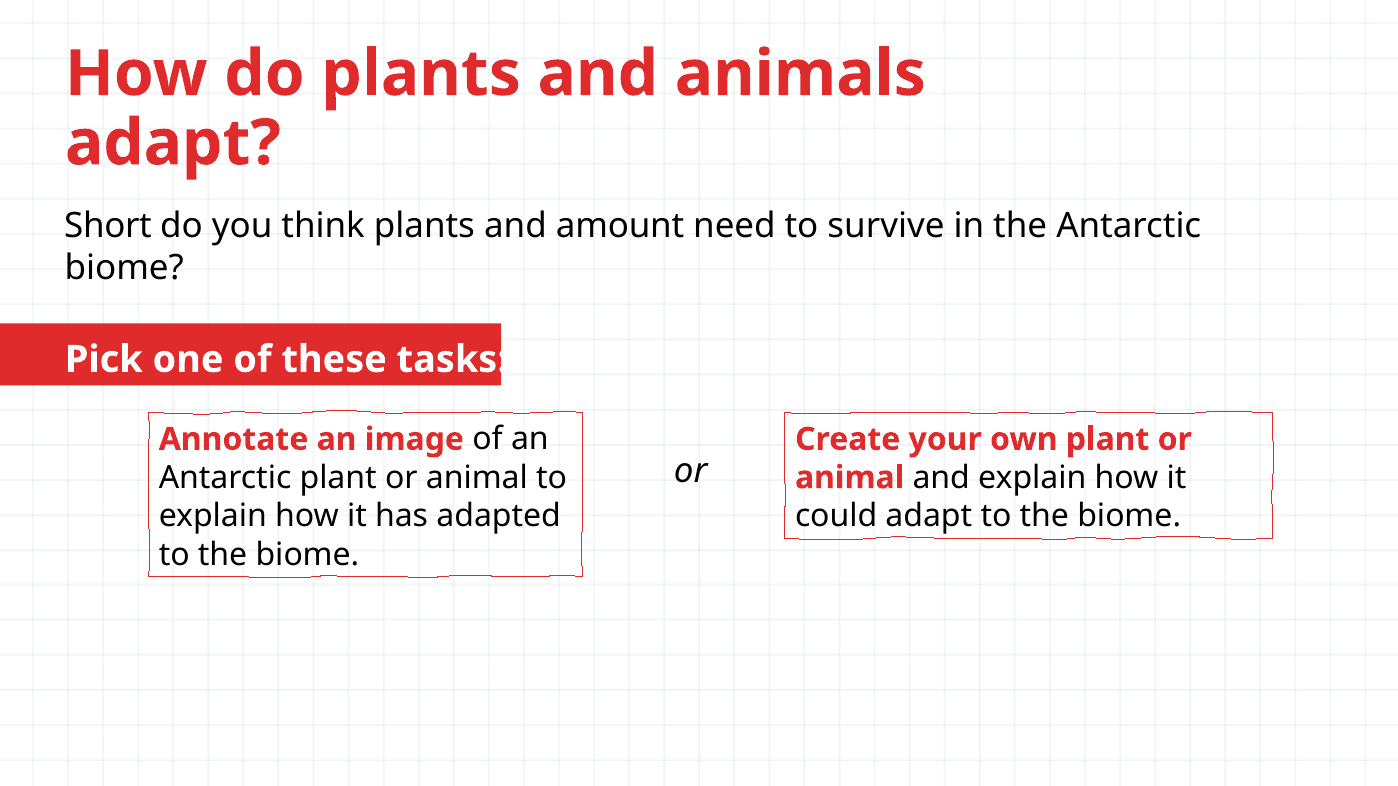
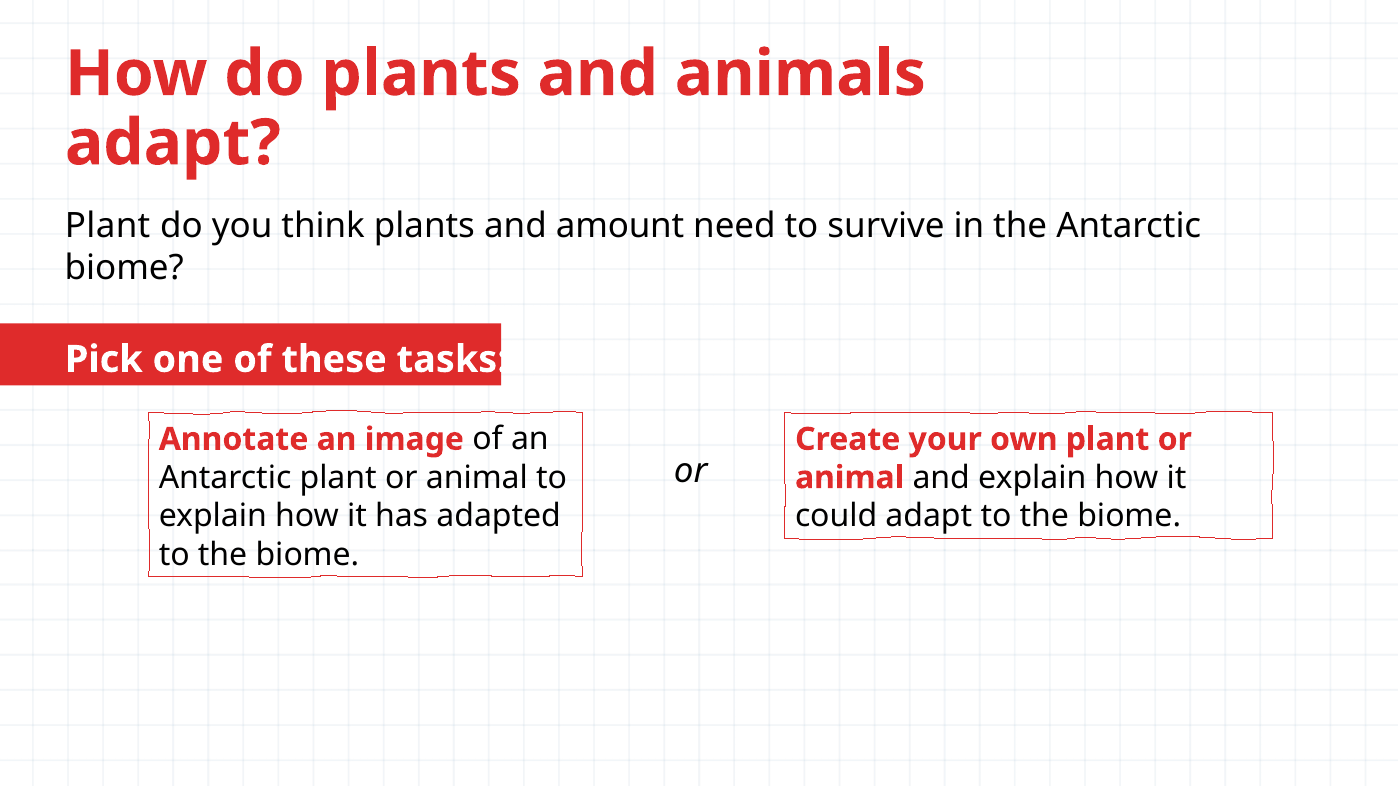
Short: Short -> Plant (108, 226)
